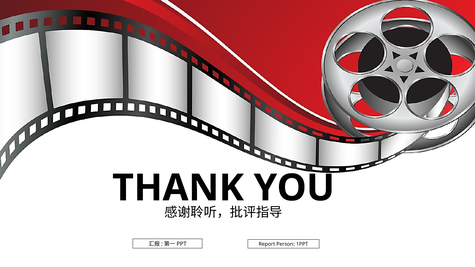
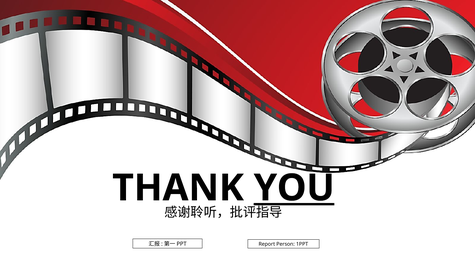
YOU underline: none -> present (294, 188)
